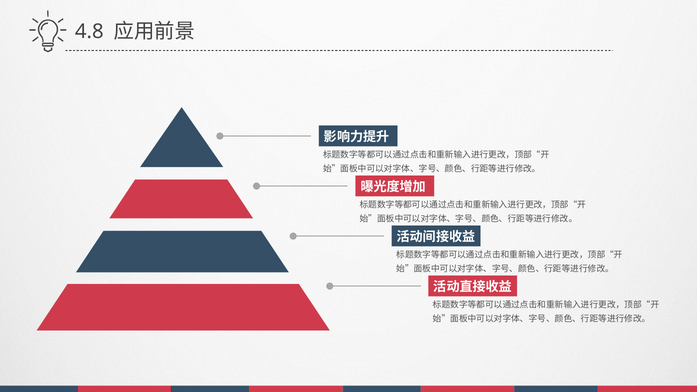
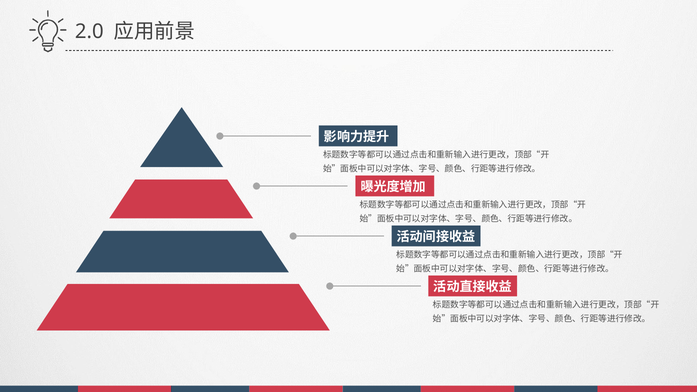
4.8: 4.8 -> 2.0 (89, 32)
